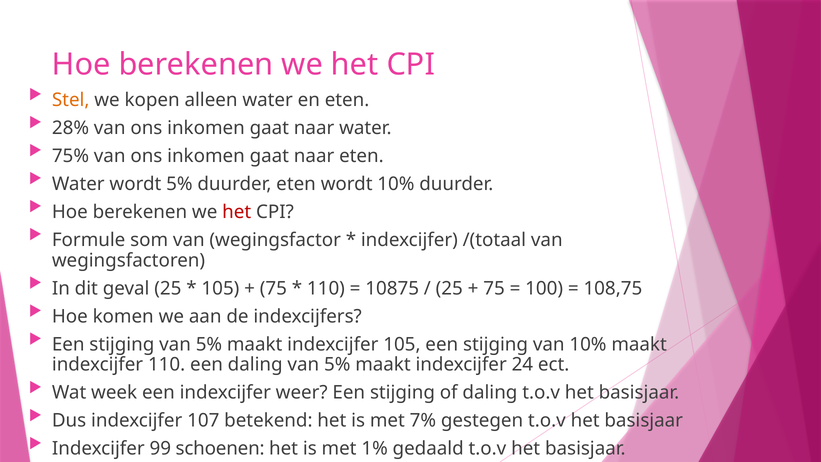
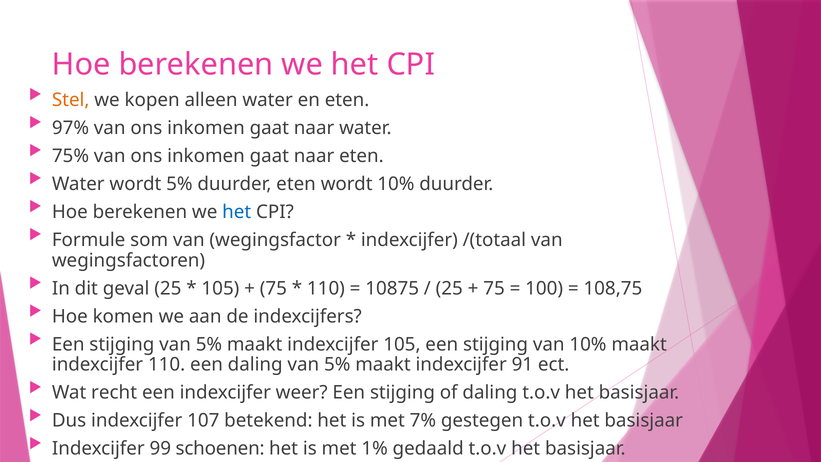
28%: 28% -> 97% (70, 128)
het colour: red -> blue (237, 212)
24: 24 -> 91 (522, 365)
week: week -> recht (114, 393)
